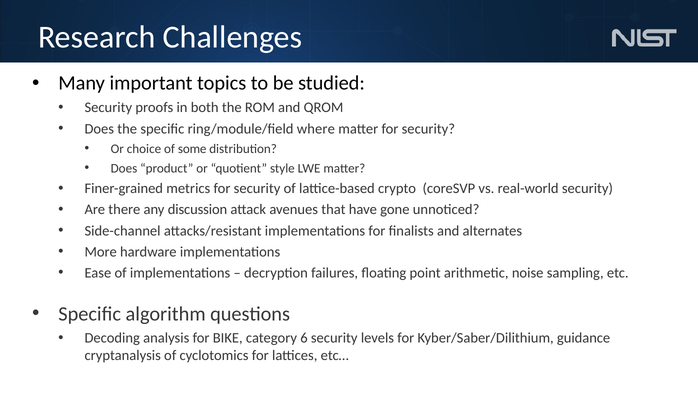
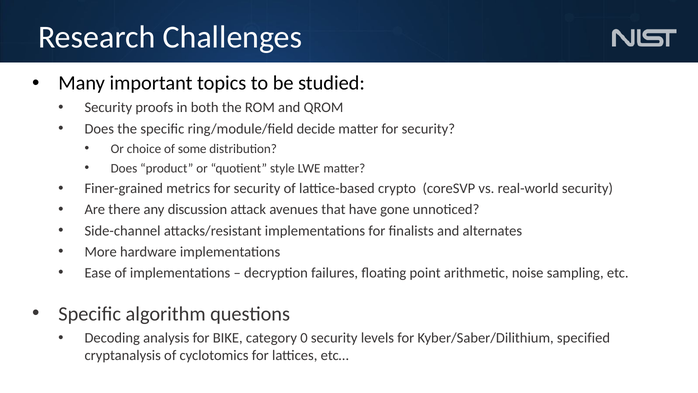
where: where -> decide (316, 129)
6: 6 -> 0 (304, 338)
guidance: guidance -> specified (584, 338)
